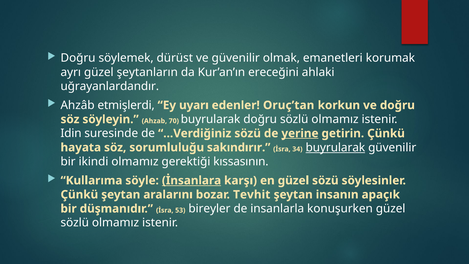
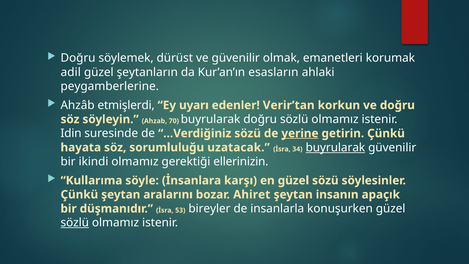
ayrı: ayrı -> adil (71, 72)
ereceğini: ereceğini -> esasların (273, 72)
uğrayanlardandır: uğrayanlardandır -> peygamberlerine (110, 86)
Oruç’tan: Oruç’tan -> Verir’tan (289, 105)
sakındırır: sakındırır -> uzatacak (239, 147)
kıssasının: kıssasının -> ellerinizin (241, 161)
İnsanlara underline: present -> none (192, 180)
Tevhit: Tevhit -> Ahiret (252, 194)
sözlü underline: none -> present (75, 223)
